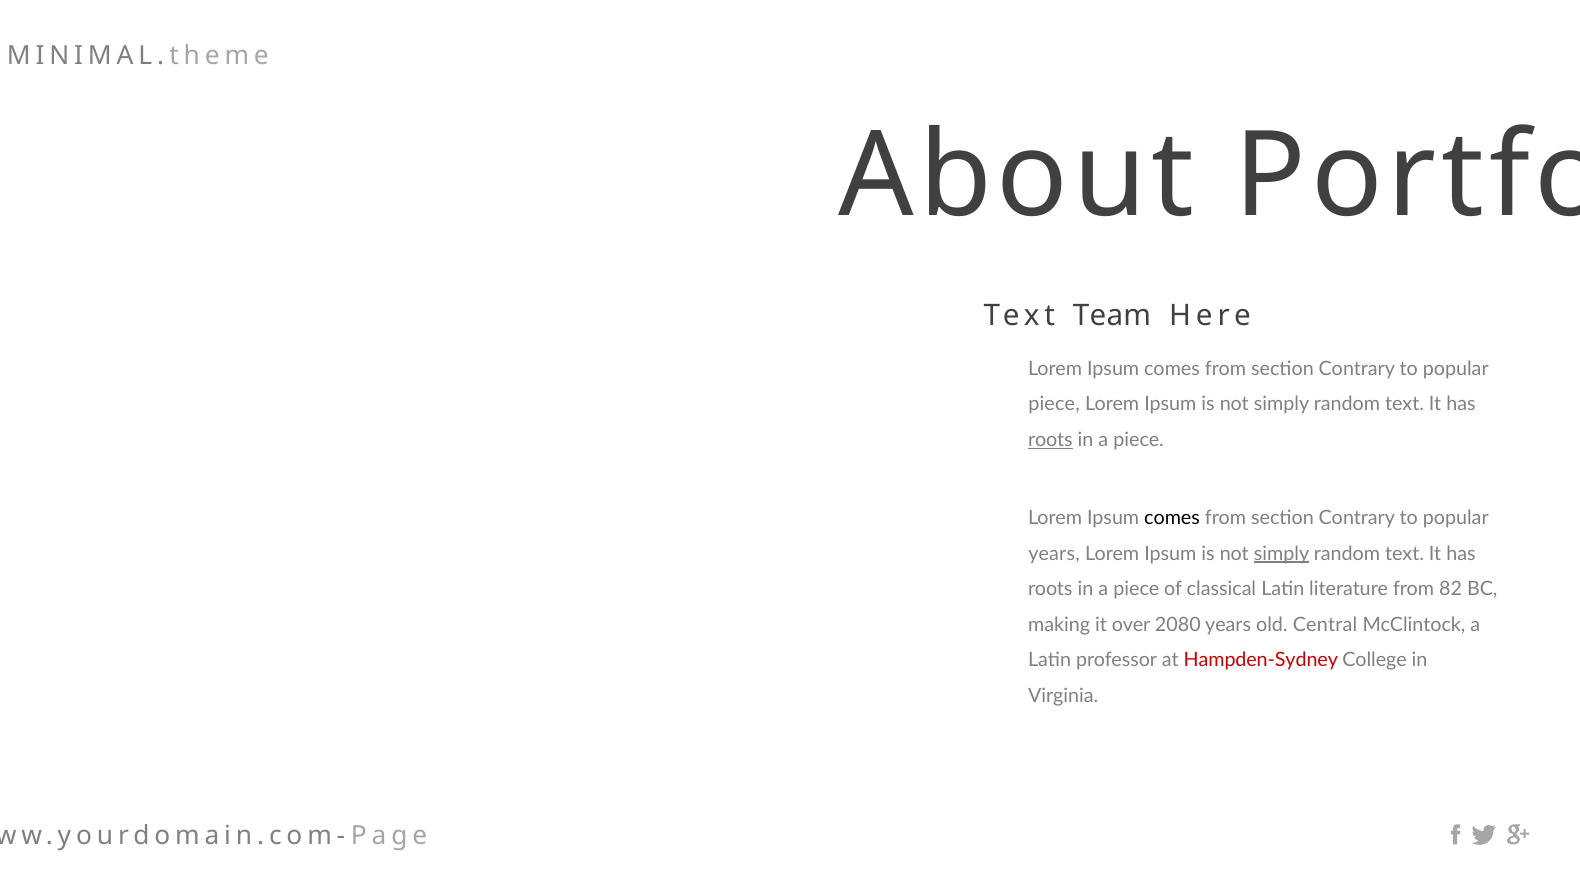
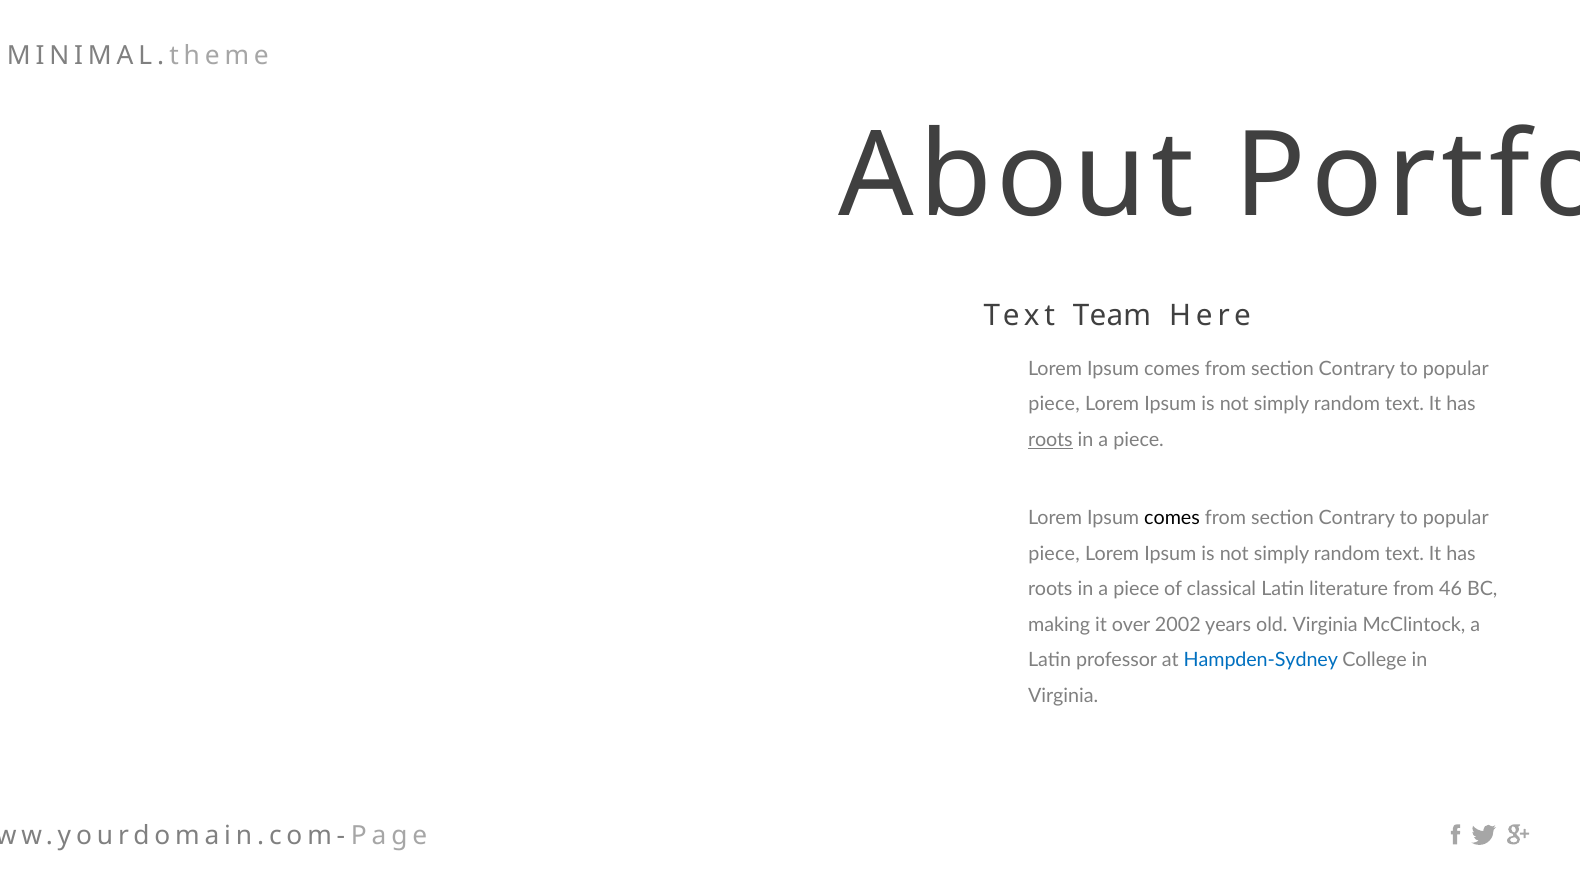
years: years -> piece (1054, 553)
simply underline: present -> none (1282, 553)
82: 82 -> 46 (1451, 589)
2080: 2080 -> 2002 (1178, 624)
old Central: Central -> Virginia (1325, 624)
Hampden-Sydney colour: red -> blue (1261, 660)
